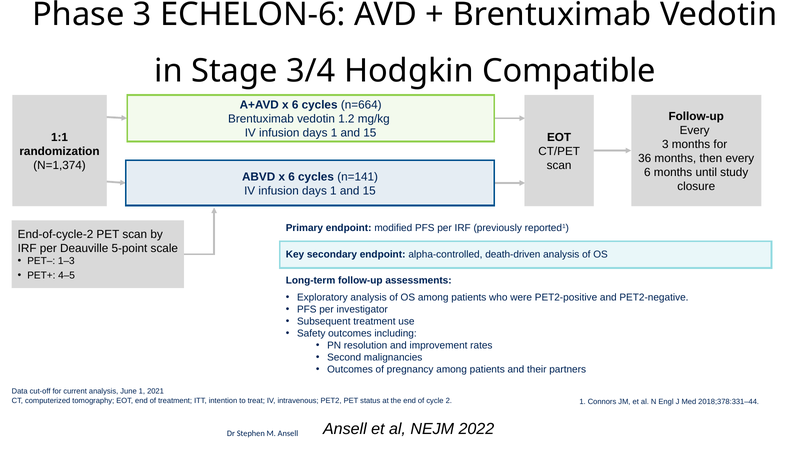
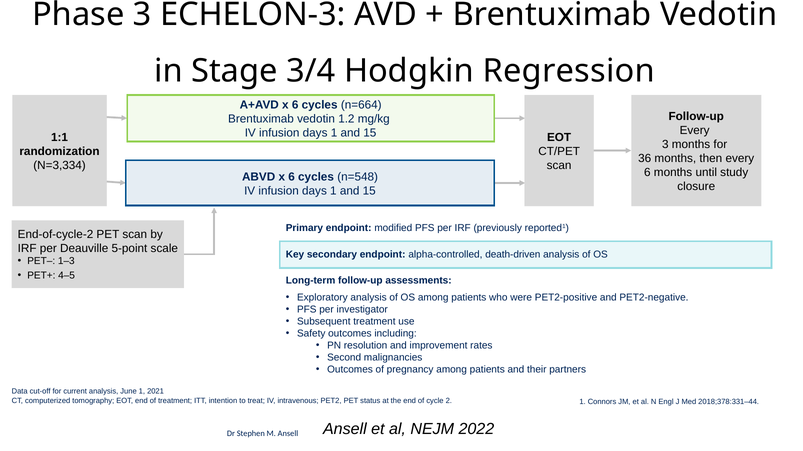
ECHELON-6: ECHELON-6 -> ECHELON-3 (253, 15)
Compatible: Compatible -> Regression (569, 71)
N=1,374: N=1,374 -> N=3,334 (60, 166)
n=141: n=141 -> n=548 (358, 177)
